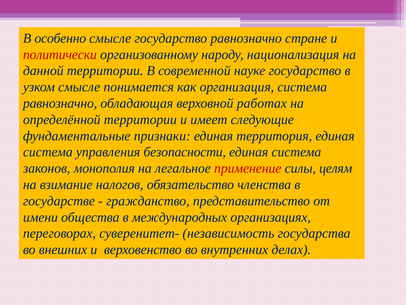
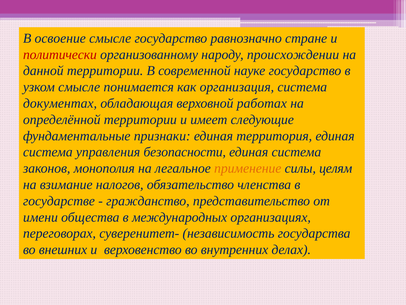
особенно: особенно -> освоение (60, 38)
национализация: национализация -> происхождении (293, 54)
равнозначно: равнозначно -> документах (60, 103)
применение colour: red -> orange (248, 168)
